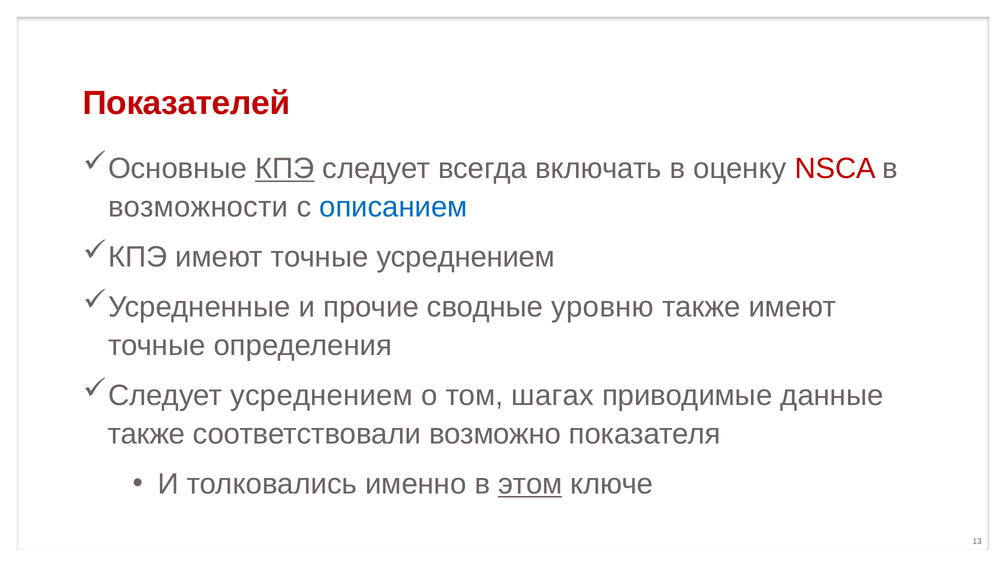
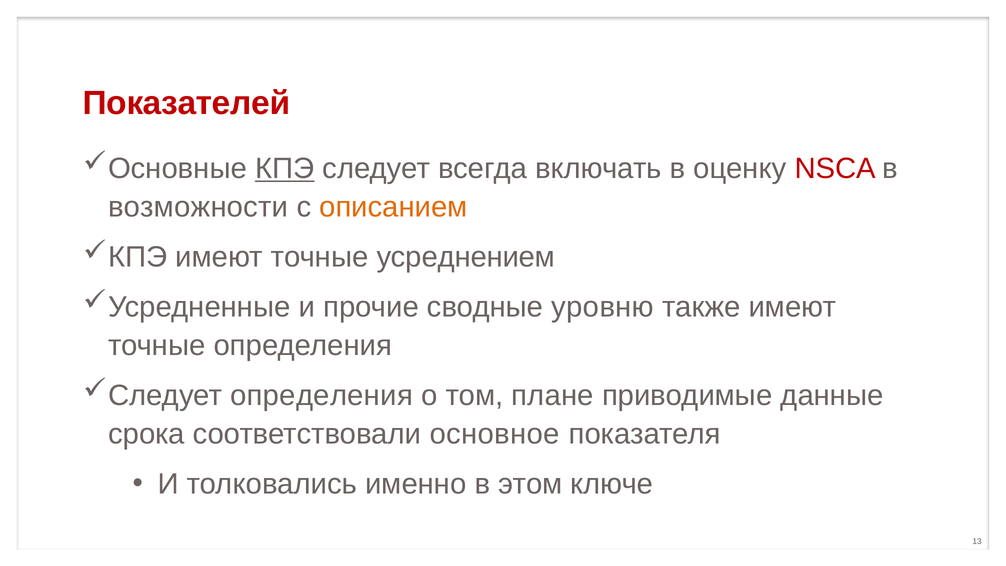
описанием colour: blue -> orange (393, 207)
усреднением: усреднением -> определения (322, 395)
шагах: шагах -> плане (553, 395)
также: также -> срока (146, 434)
возможно: возможно -> основное (495, 434)
этом underline: present -> none (530, 484)
